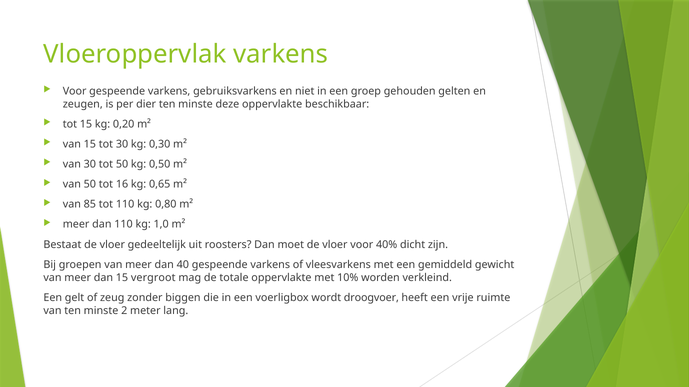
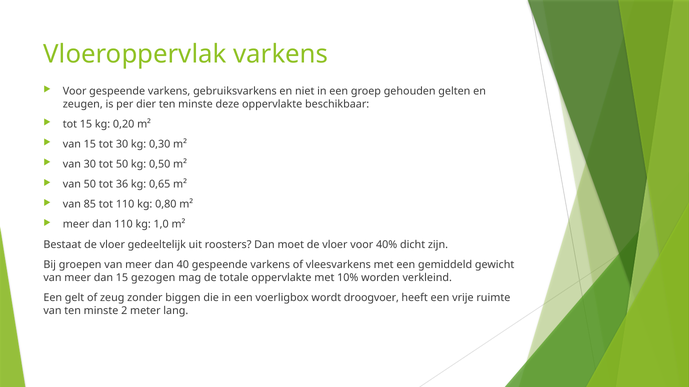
16: 16 -> 36 (122, 185)
vergroot: vergroot -> gezogen (153, 278)
